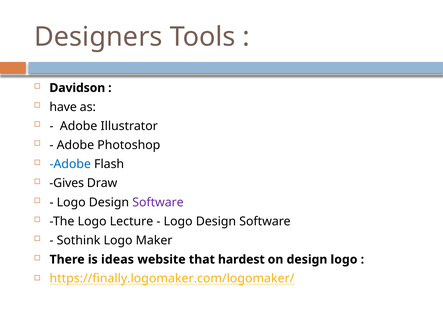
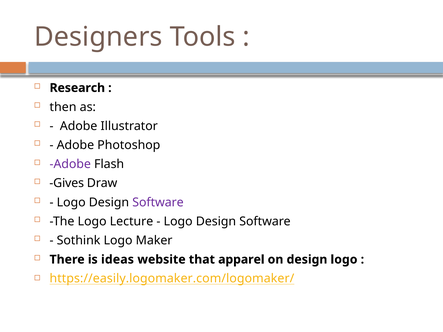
Davidson: Davidson -> Research (77, 88)
have: have -> then (63, 107)
Adobe colour: blue -> purple (70, 164)
hardest: hardest -> apparel (241, 260)
https://finally.logomaker.com/logomaker/: https://finally.logomaker.com/logomaker/ -> https://easily.logomaker.com/logomaker/ (172, 279)
